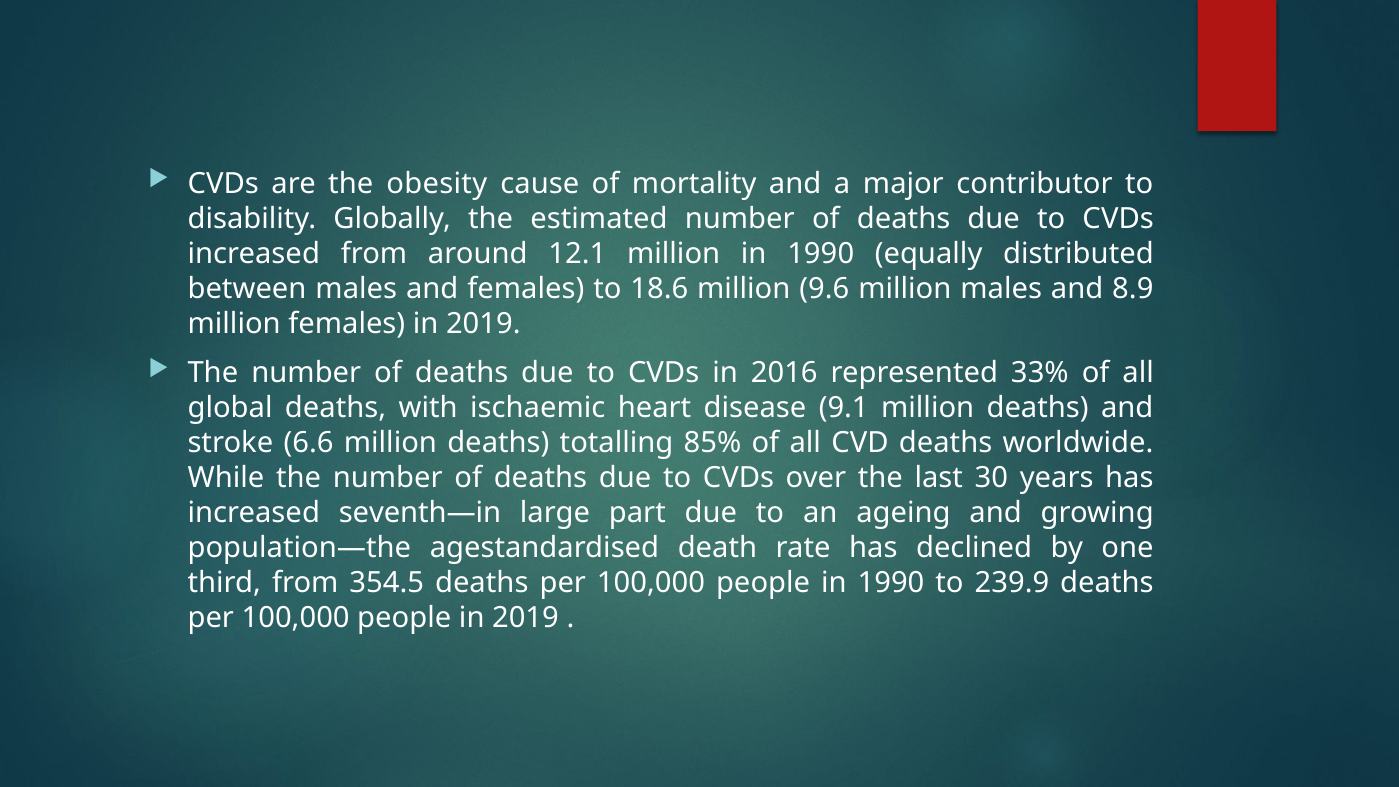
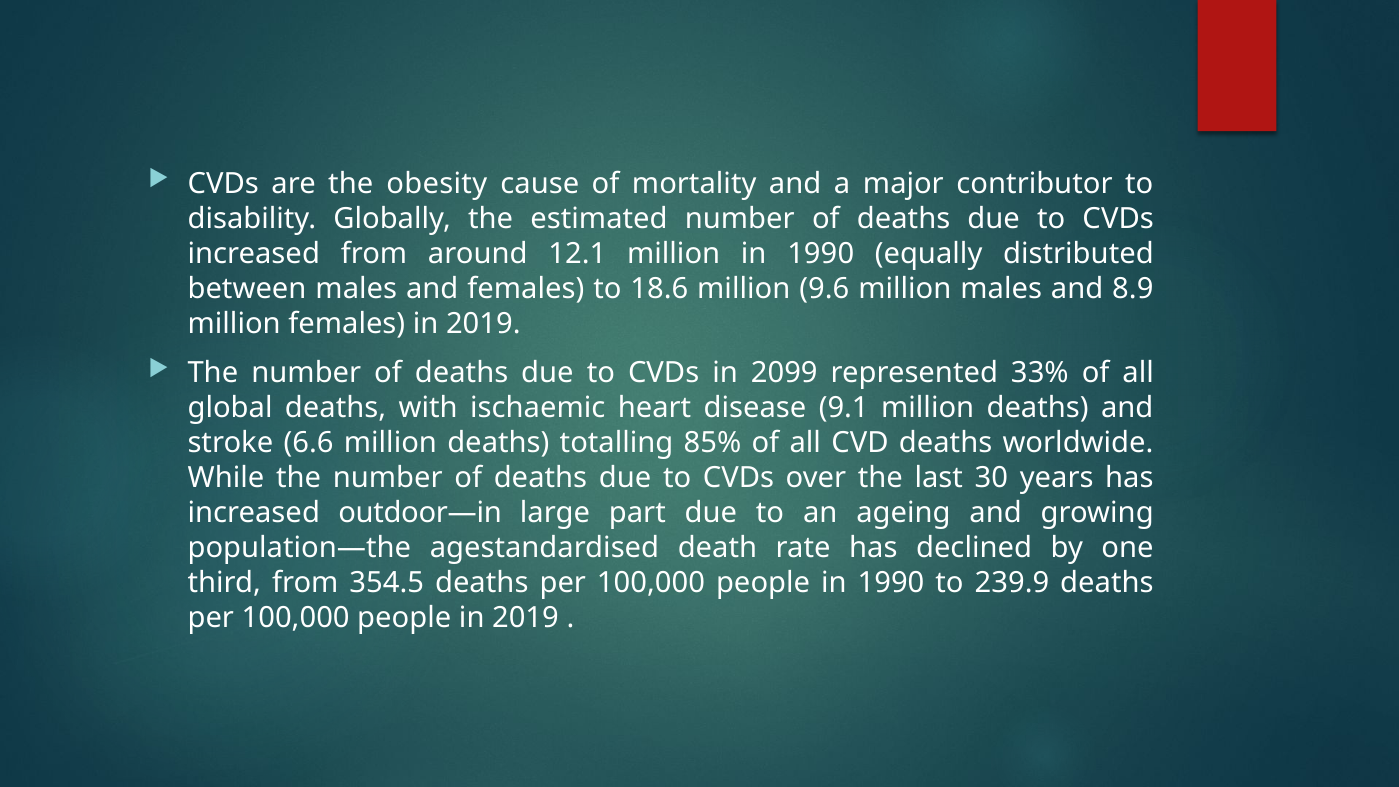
2016: 2016 -> 2099 (784, 373)
seventh—in: seventh—in -> outdoor—in (420, 513)
